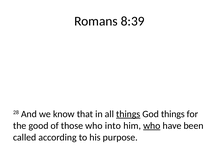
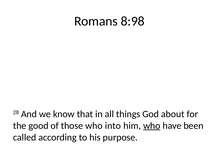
8:39: 8:39 -> 8:98 (133, 21)
things underline: present -> none (128, 114)
God things: things -> about (173, 114)
